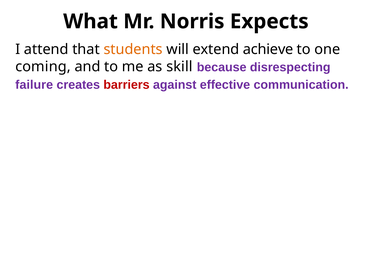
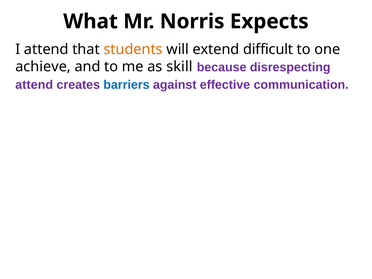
achieve: achieve -> difficult (268, 49)
coming: coming -> achieve (43, 67)
failure: failure -> attend (34, 85)
barriers colour: red -> blue (126, 85)
